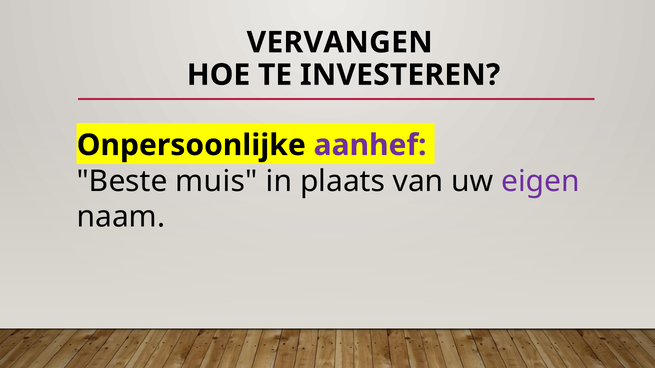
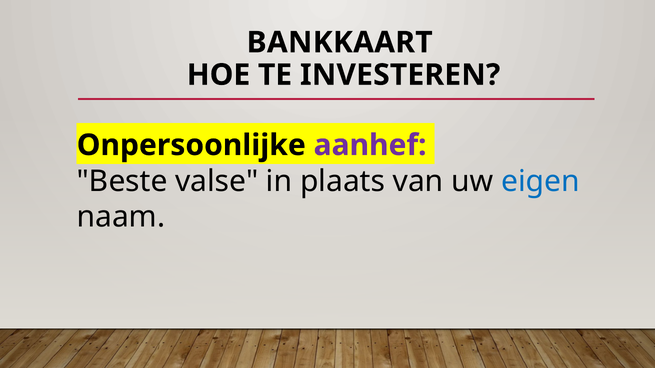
VERVANGEN: VERVANGEN -> BANKKAART (340, 43)
muis: muis -> valse (217, 181)
eigen colour: purple -> blue (541, 181)
